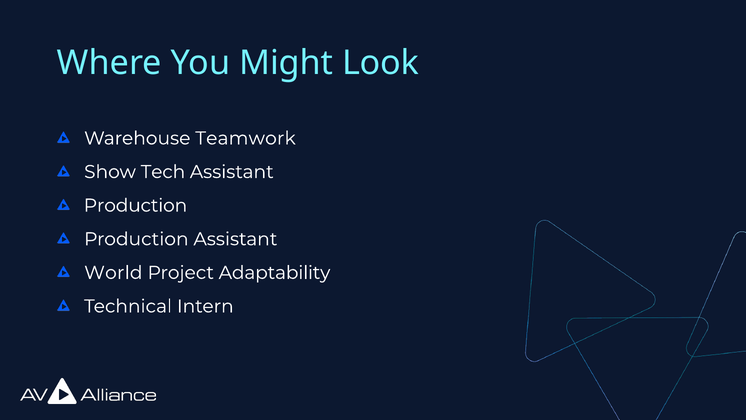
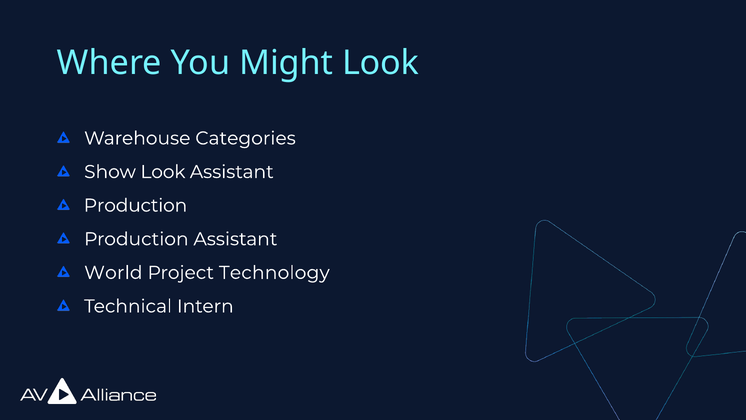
Teamwork: Teamwork -> Categories (246, 138)
Show Tech: Tech -> Look (163, 172)
Adaptability: Adaptability -> Technology (274, 272)
